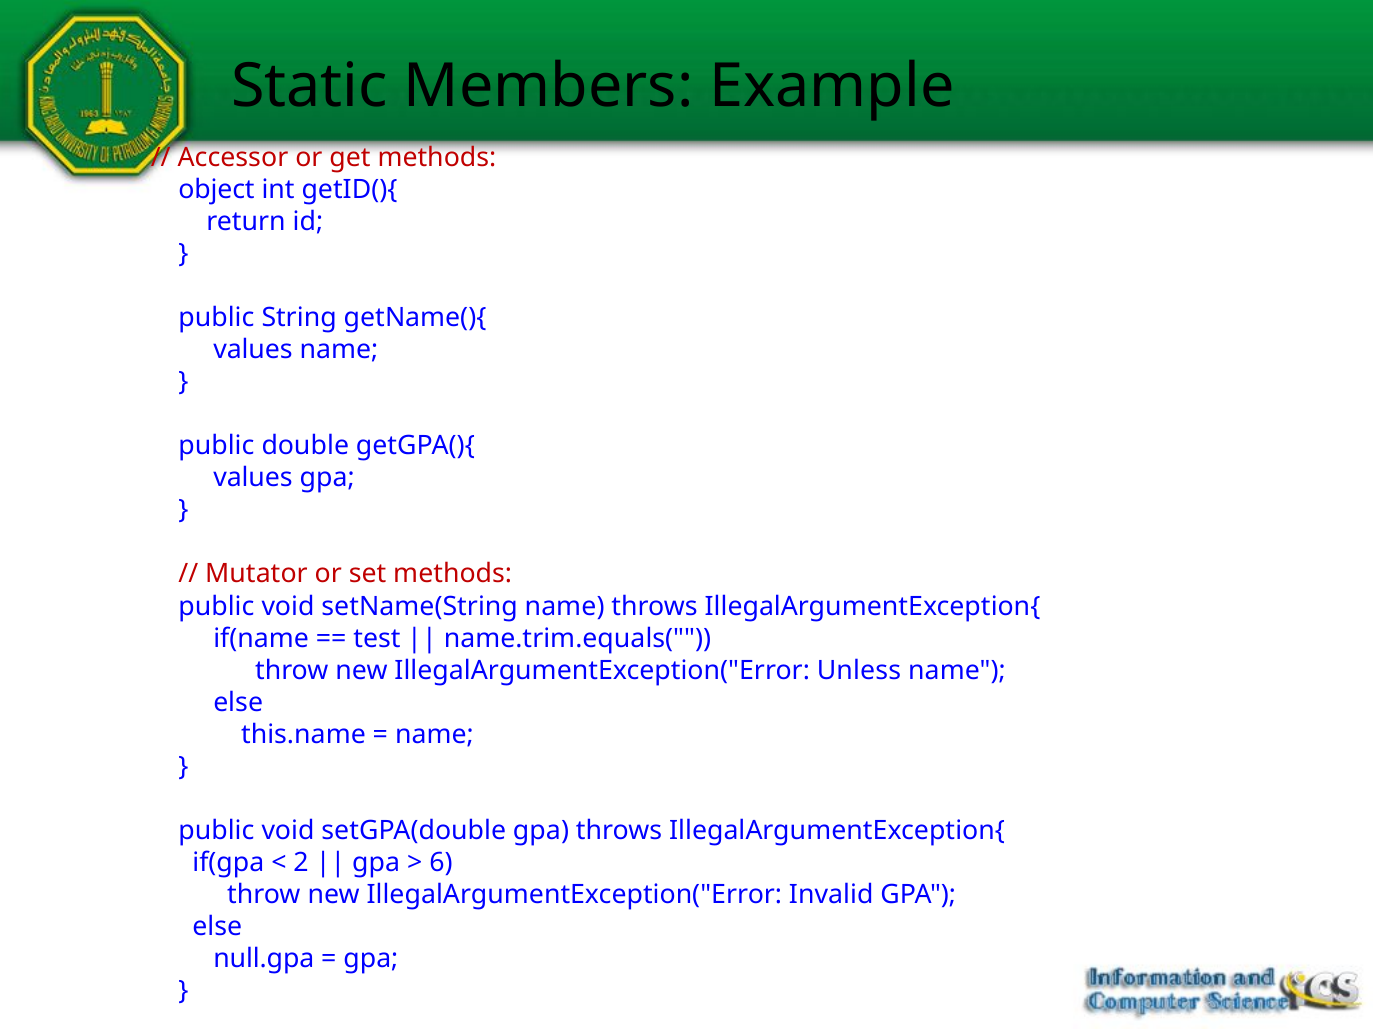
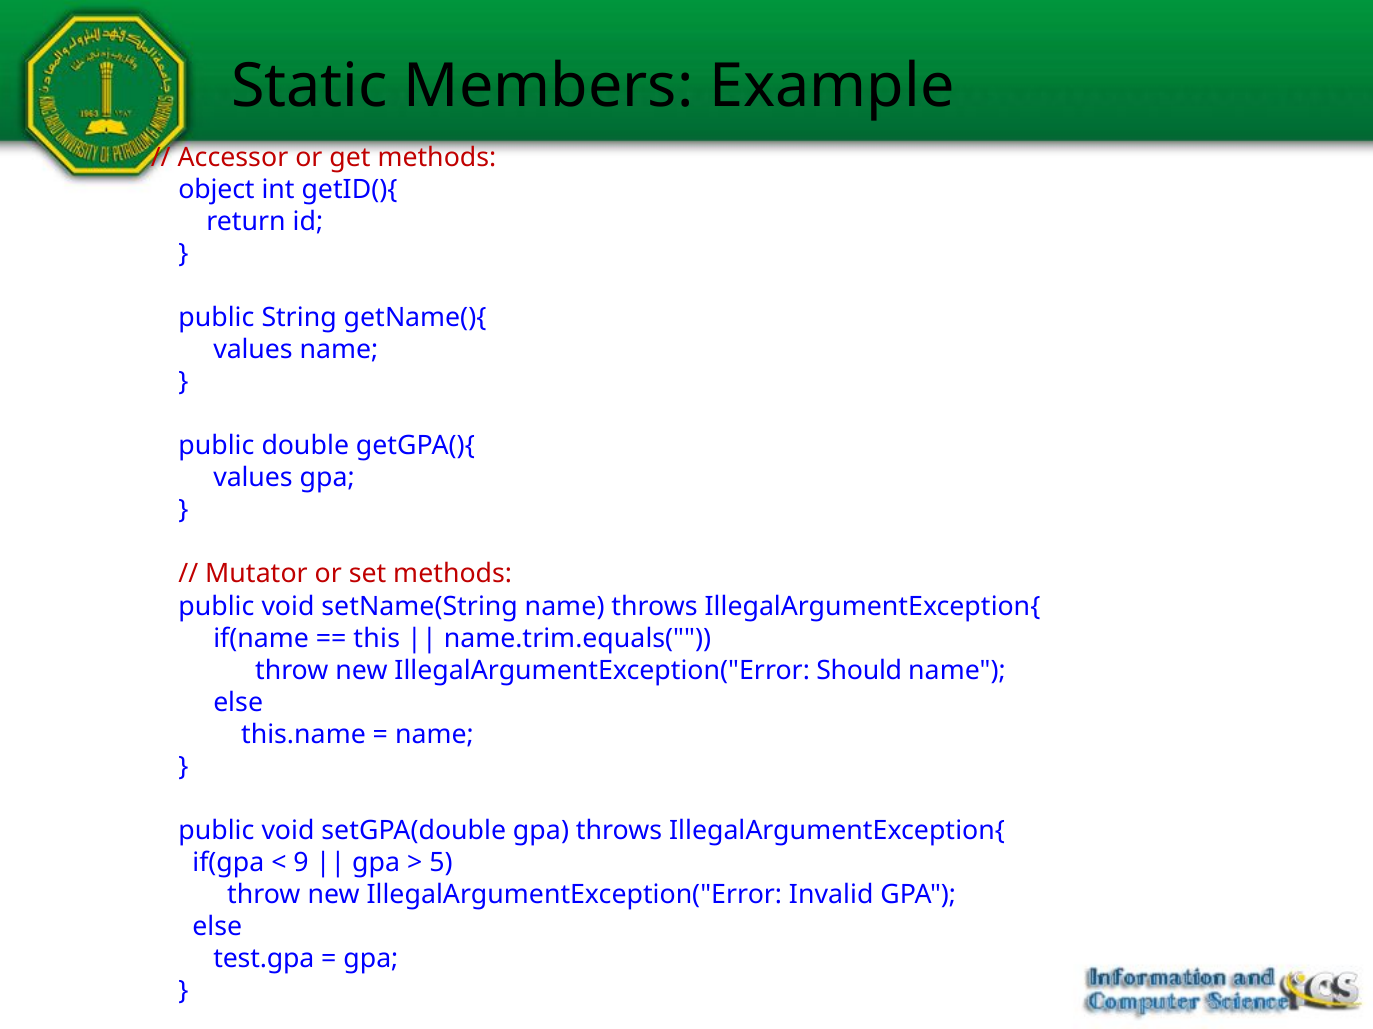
test: test -> this (377, 639)
Unless: Unless -> Should (859, 671)
2: 2 -> 9 (301, 863)
6: 6 -> 5 (441, 863)
null.gpa: null.gpa -> test.gpa (264, 959)
